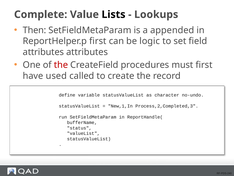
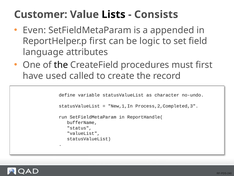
Complete: Complete -> Customer (41, 14)
Lookups: Lookups -> Consists (156, 14)
Then: Then -> Even (34, 30)
attributes: attributes -> language (43, 52)
the colour: red -> black (61, 65)
